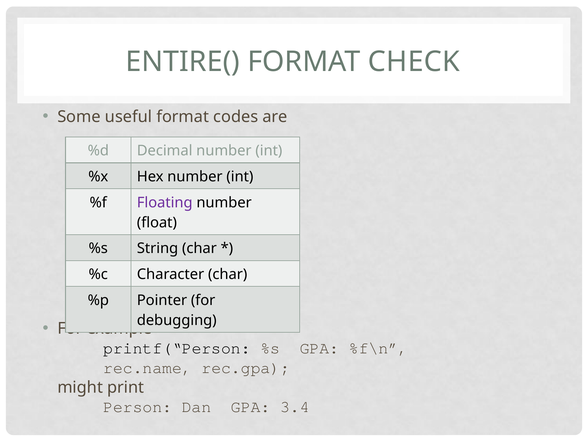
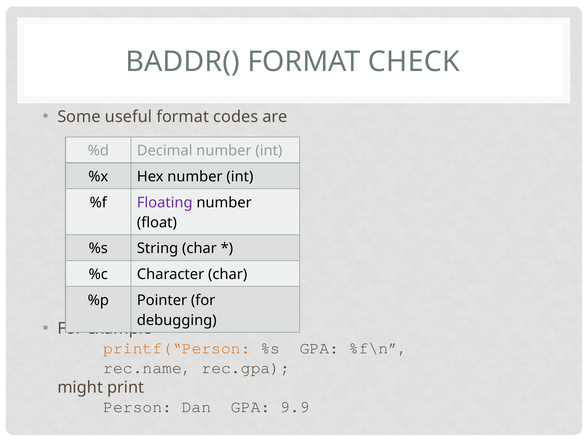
ENTIRE(: ENTIRE( -> BADDR( (183, 62)
printf(“Person colour: black -> orange (177, 348)
3.4: 3.4 -> 9.9 (295, 407)
